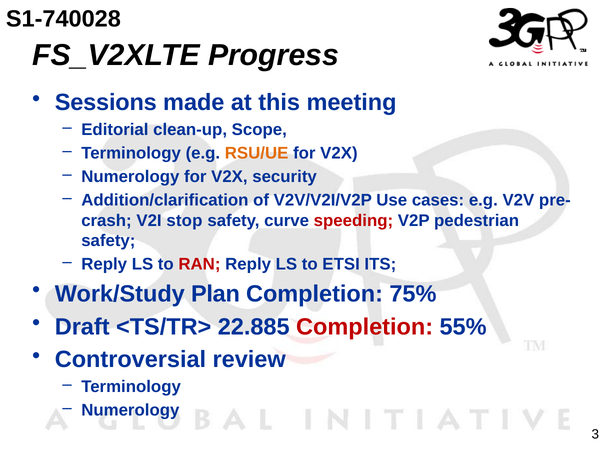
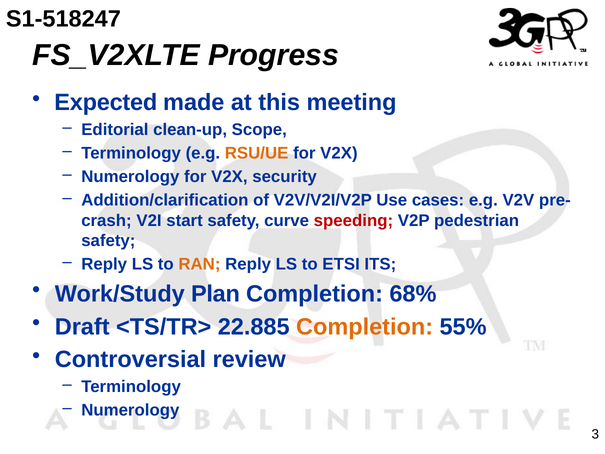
S1-740028: S1-740028 -> S1-518247 (63, 19)
Sessions: Sessions -> Expected (106, 103)
stop: stop -> start (185, 220)
RAN colour: red -> orange (199, 264)
75%: 75% -> 68% (413, 294)
Completion colour: red -> orange (365, 327)
